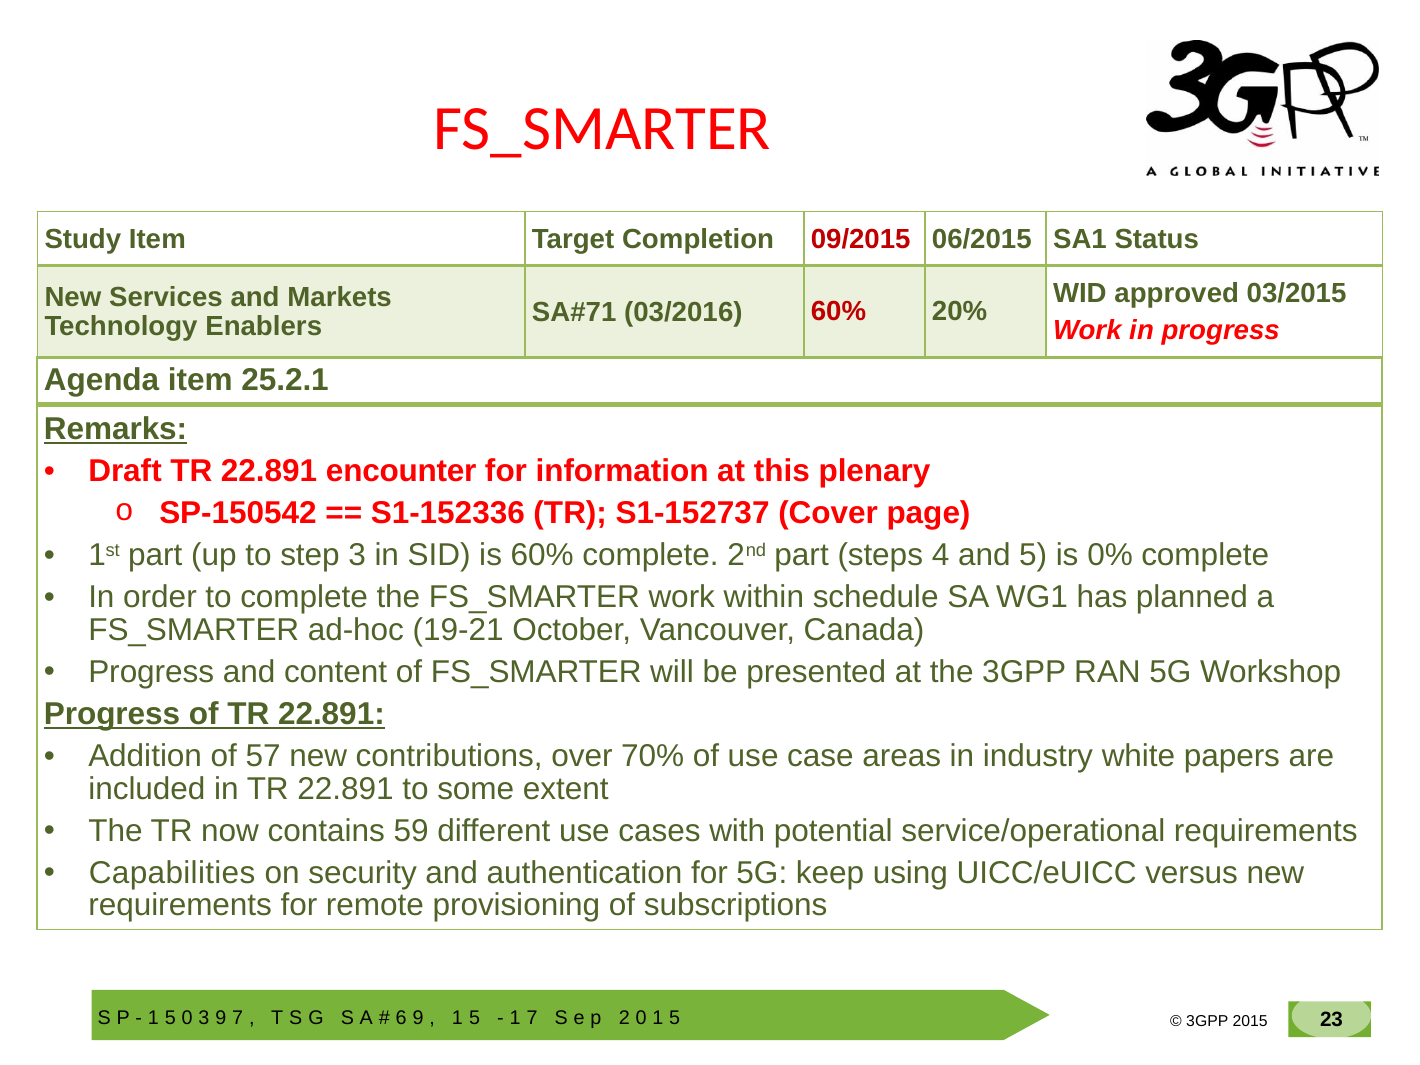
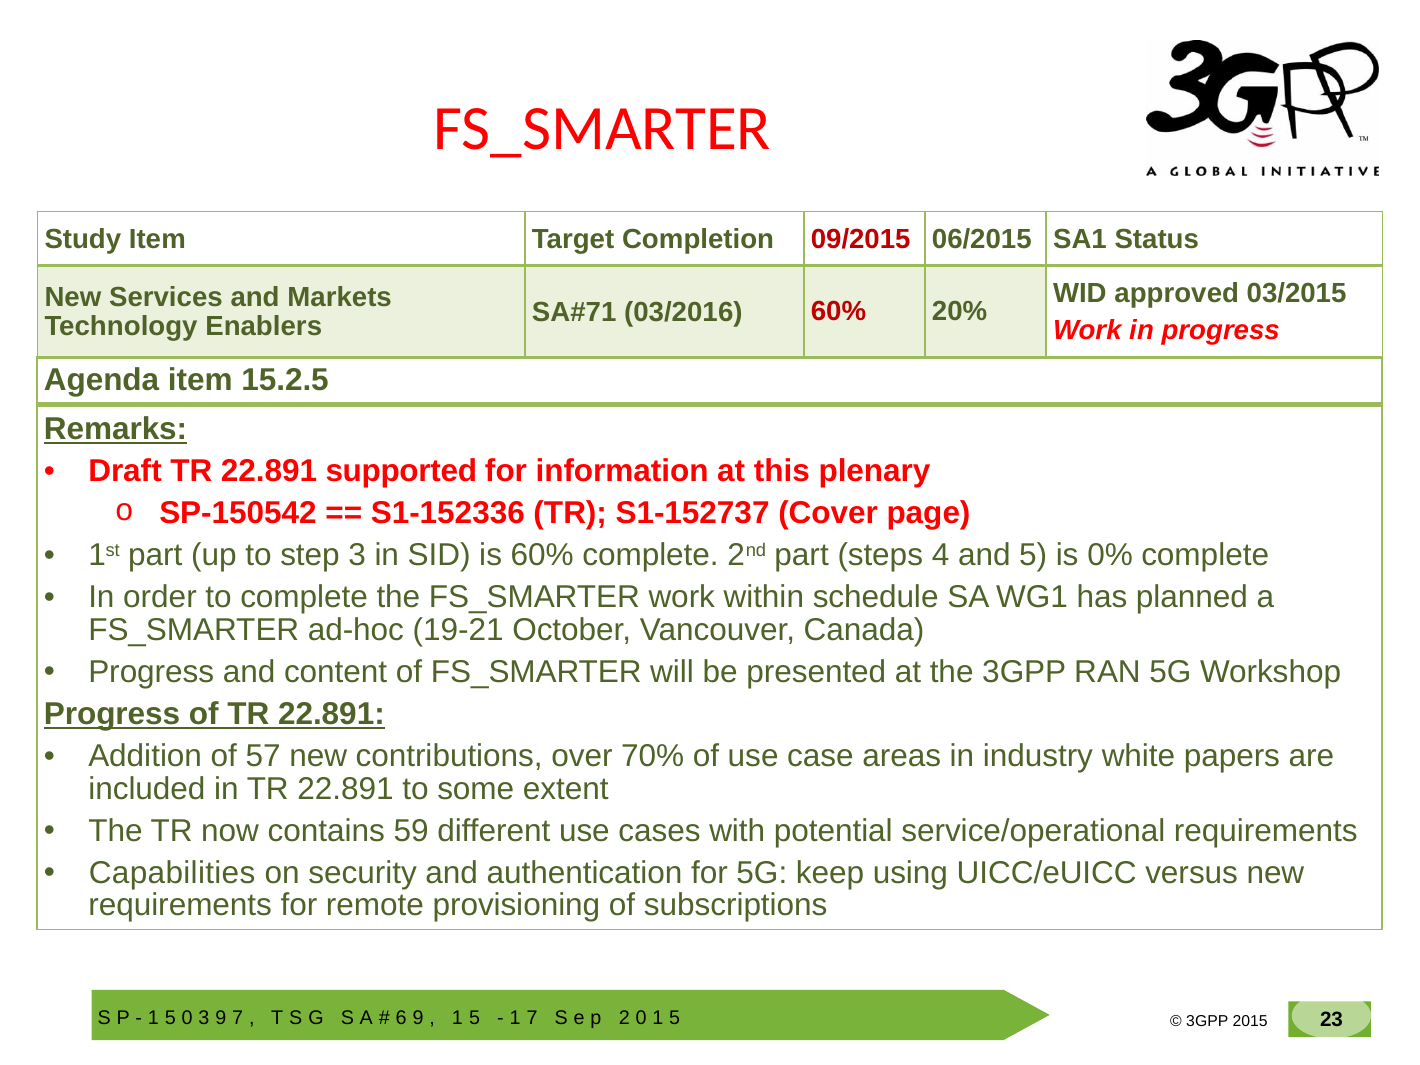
25.2.1: 25.2.1 -> 15.2.5 (285, 380)
encounter: encounter -> supported (401, 471)
